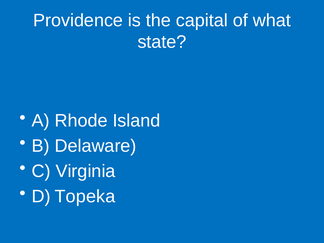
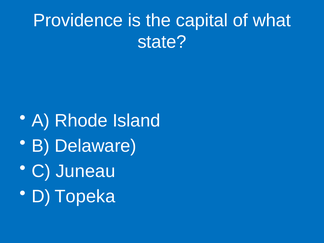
Virginia: Virginia -> Juneau (85, 171)
